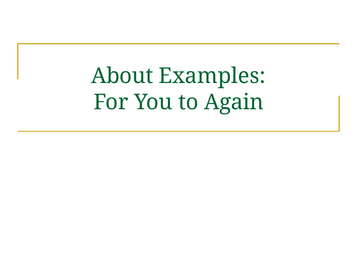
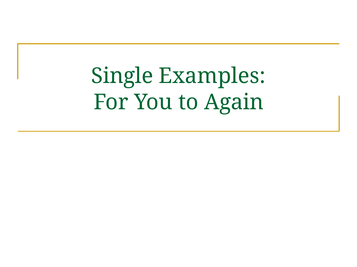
About: About -> Single (122, 76)
